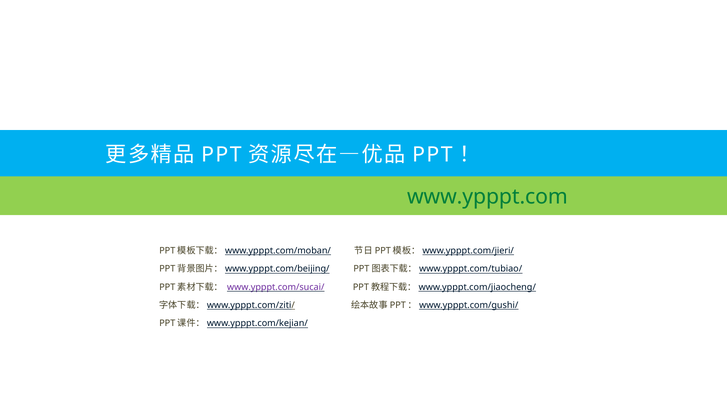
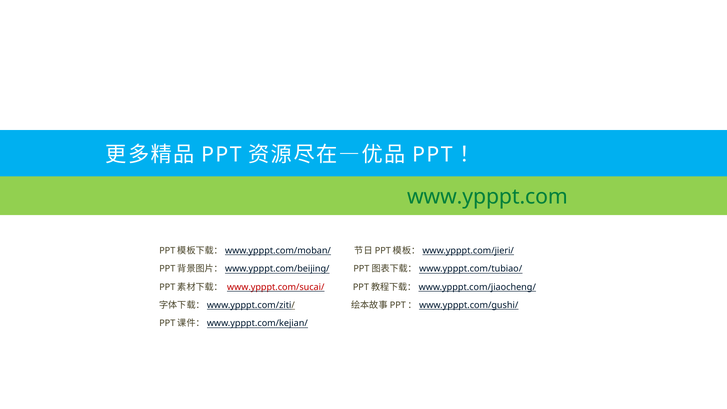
www.ypppt.com/sucai/ colour: purple -> red (276, 287)
